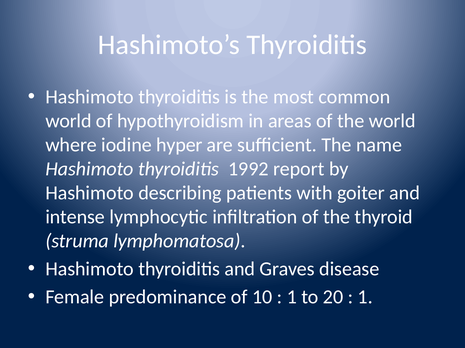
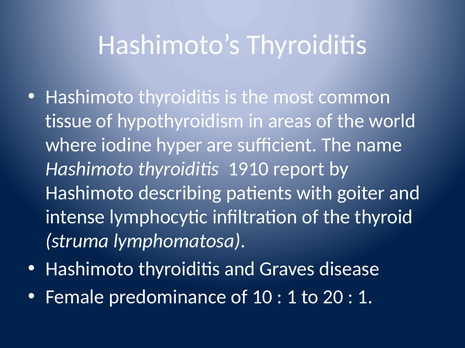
world: world -> tissue (68, 121)
1992: 1992 -> 1910 (248, 169)
